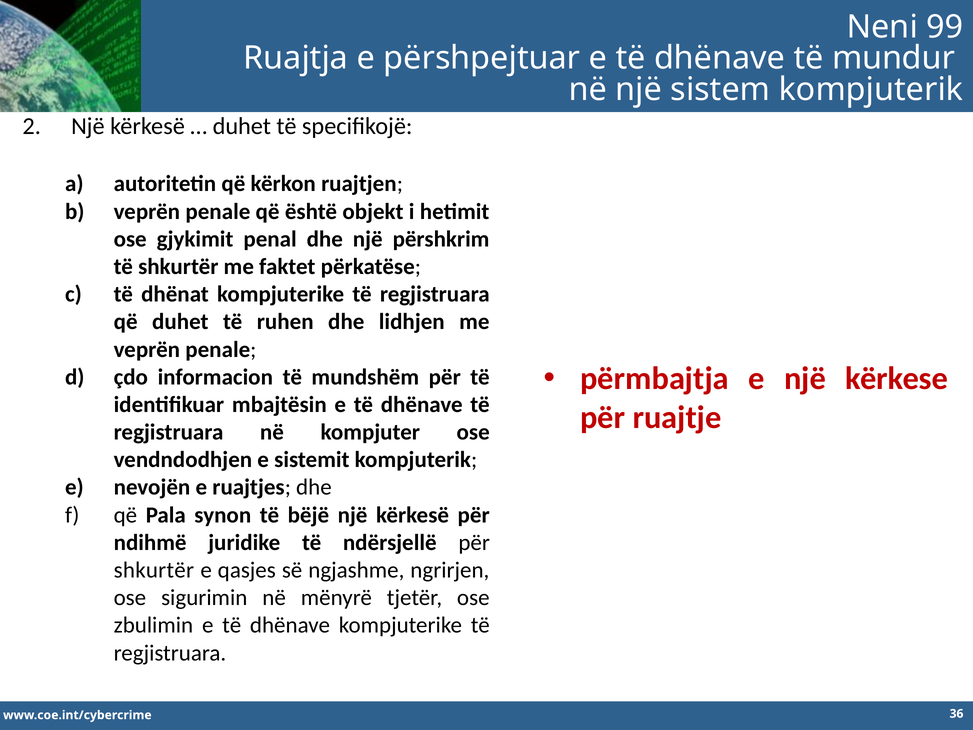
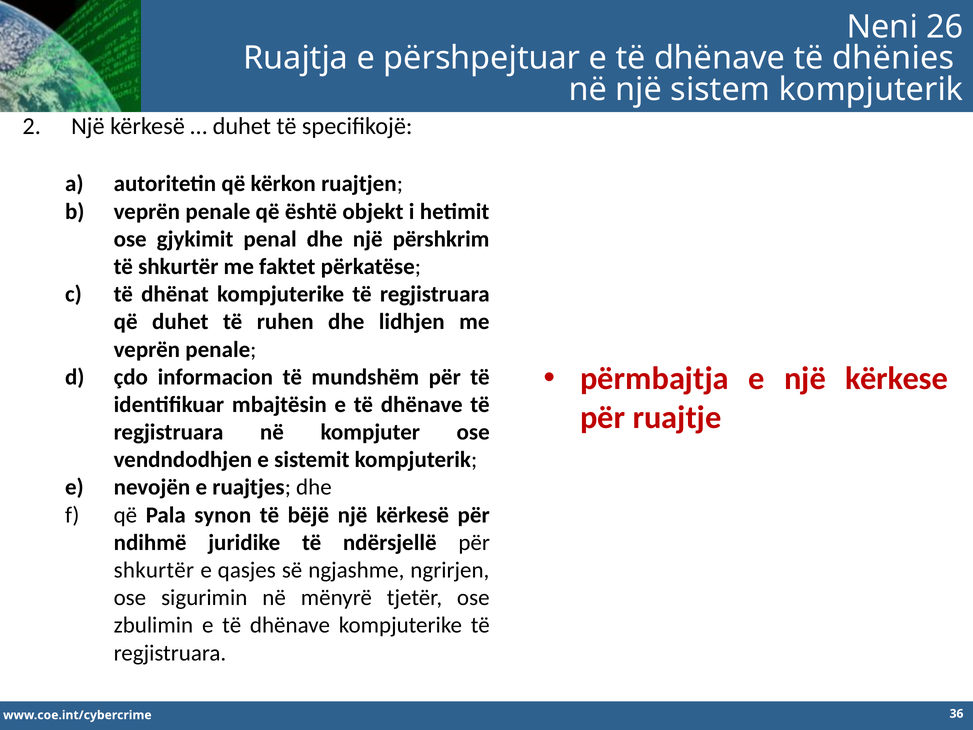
99: 99 -> 26 (945, 27)
mundur: mundur -> dhënies (893, 58)
